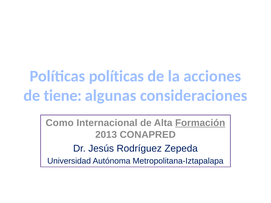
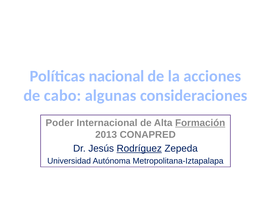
Políticas políticas: políticas -> nacional (116, 76)
tiene: tiene -> cabo (63, 96)
Como: Como -> Poder (60, 123)
Rodríguez underline: none -> present (139, 149)
